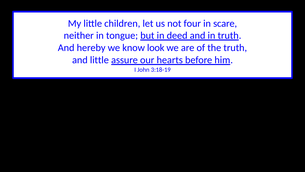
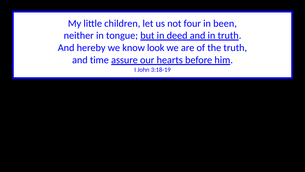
scare: scare -> been (225, 23)
and little: little -> time (99, 60)
